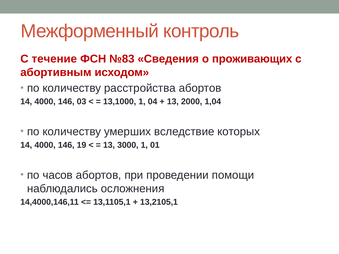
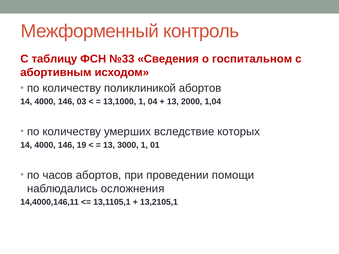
течение: течение -> таблицу (54, 59)
№83: №83 -> №33 (122, 59)
проживающих: проживающих -> госпитальном (252, 59)
расстройства: расстройства -> поликлиникой (140, 88)
